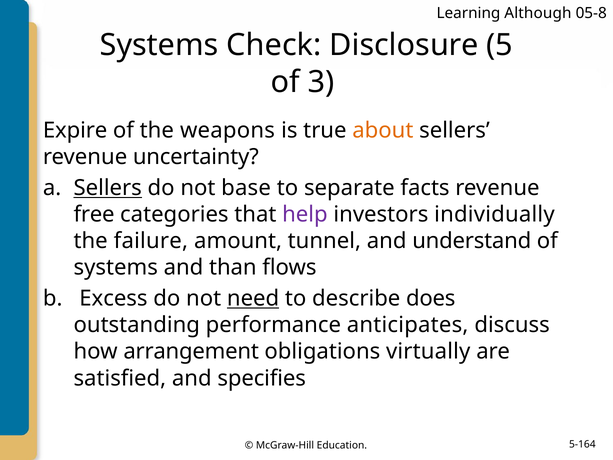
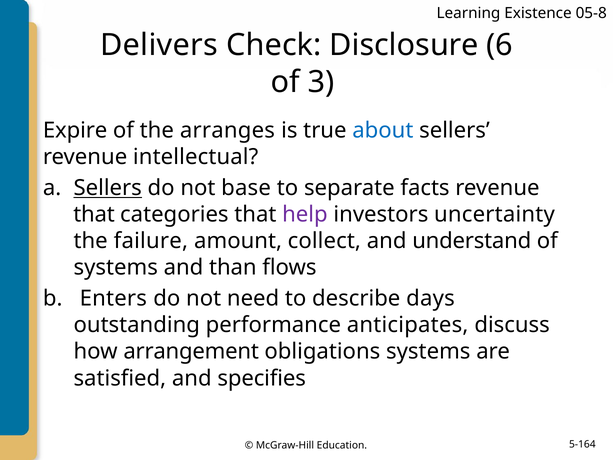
Although: Although -> Existence (538, 13)
Systems: Systems -> Delivers (159, 45)
5: 5 -> 6 (500, 45)
weapons: weapons -> arranges (227, 130)
about colour: orange -> blue (383, 130)
uncertainty: uncertainty -> intellectual (196, 157)
free: free -> that (94, 214)
individually: individually -> uncertainty (494, 214)
tunnel: tunnel -> collect (324, 241)
Excess: Excess -> Enters (113, 298)
need underline: present -> none (253, 298)
does: does -> days (431, 298)
obligations virtually: virtually -> systems (428, 351)
